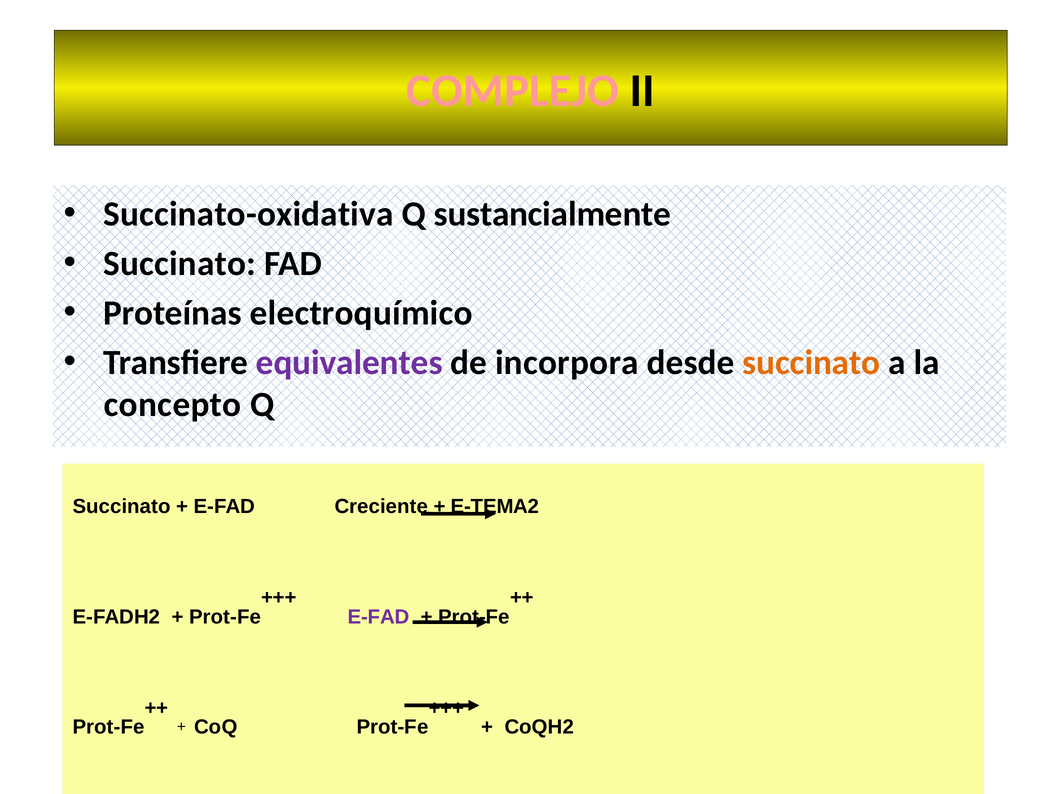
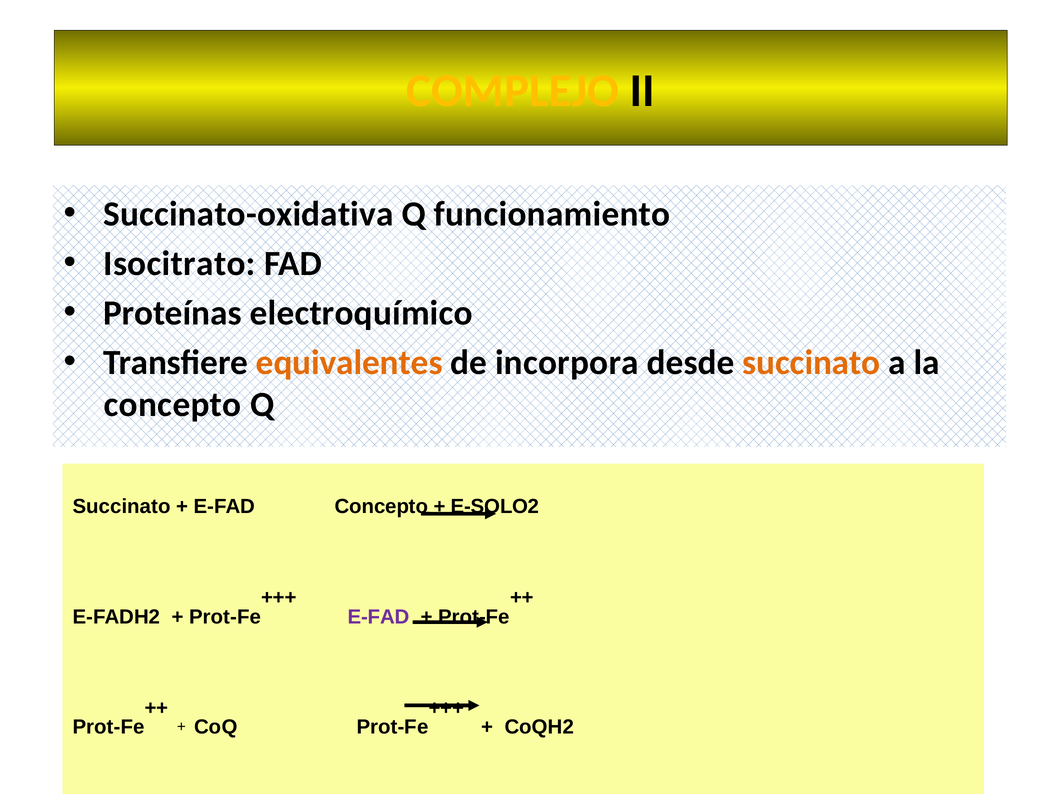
COMPLEJO colour: pink -> yellow (513, 91)
sustancialmente: sustancialmente -> funcionamiento (552, 214)
Succinato: Succinato -> Isocitrato (179, 264)
equivalentes colour: purple -> orange (349, 362)
E-FAD Creciente: Creciente -> Concepto (381, 506)
E-TEMA2: E-TEMA2 -> E-SOLO2 (495, 506)
